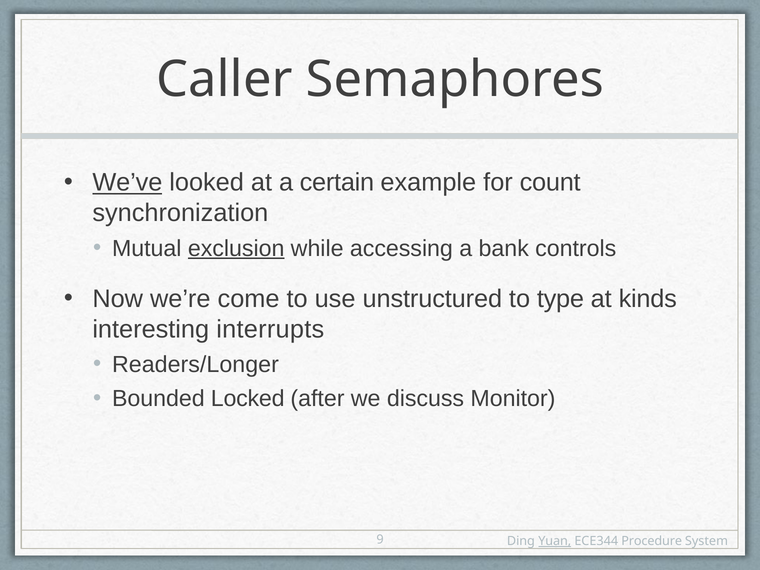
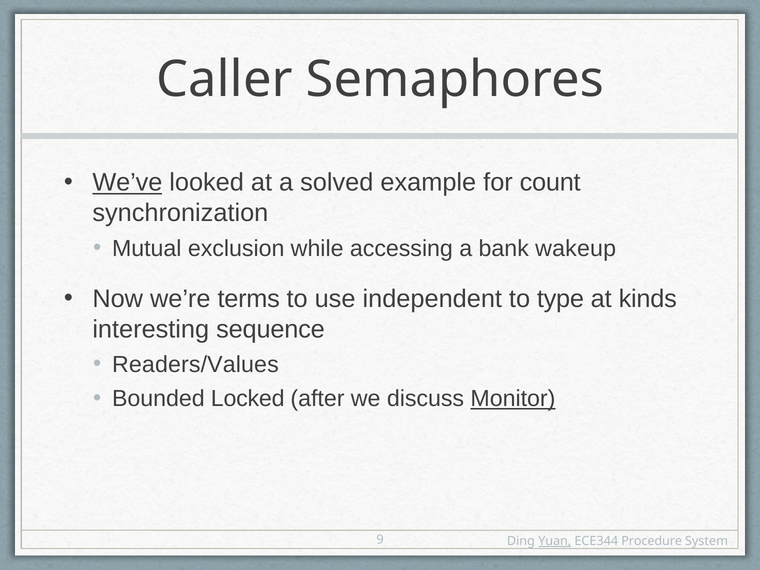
certain: certain -> solved (337, 183)
exclusion underline: present -> none (236, 248)
controls: controls -> wakeup (576, 248)
come: come -> terms (249, 299)
unstructured: unstructured -> independent (432, 299)
interrupts: interrupts -> sequence (271, 329)
Readers/Longer: Readers/Longer -> Readers/Values (195, 364)
Monitor underline: none -> present (513, 399)
